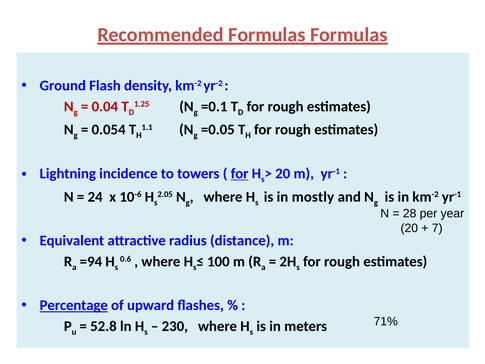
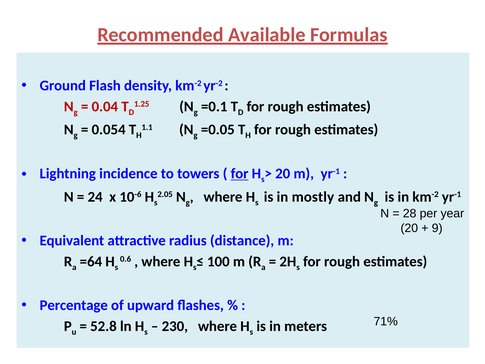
Recommended Formulas: Formulas -> Available (267, 35)
7: 7 -> 9 (437, 228)
=94: =94 -> =64 (91, 261)
Percentage underline: present -> none (74, 305)
